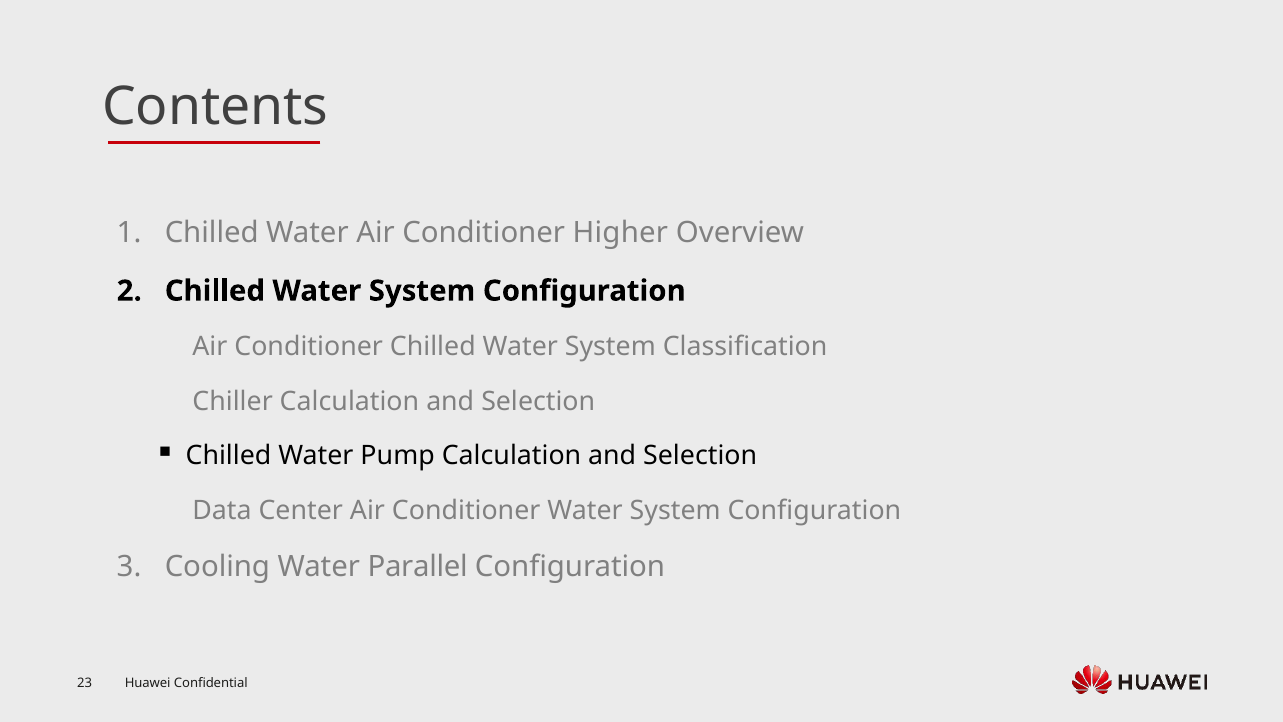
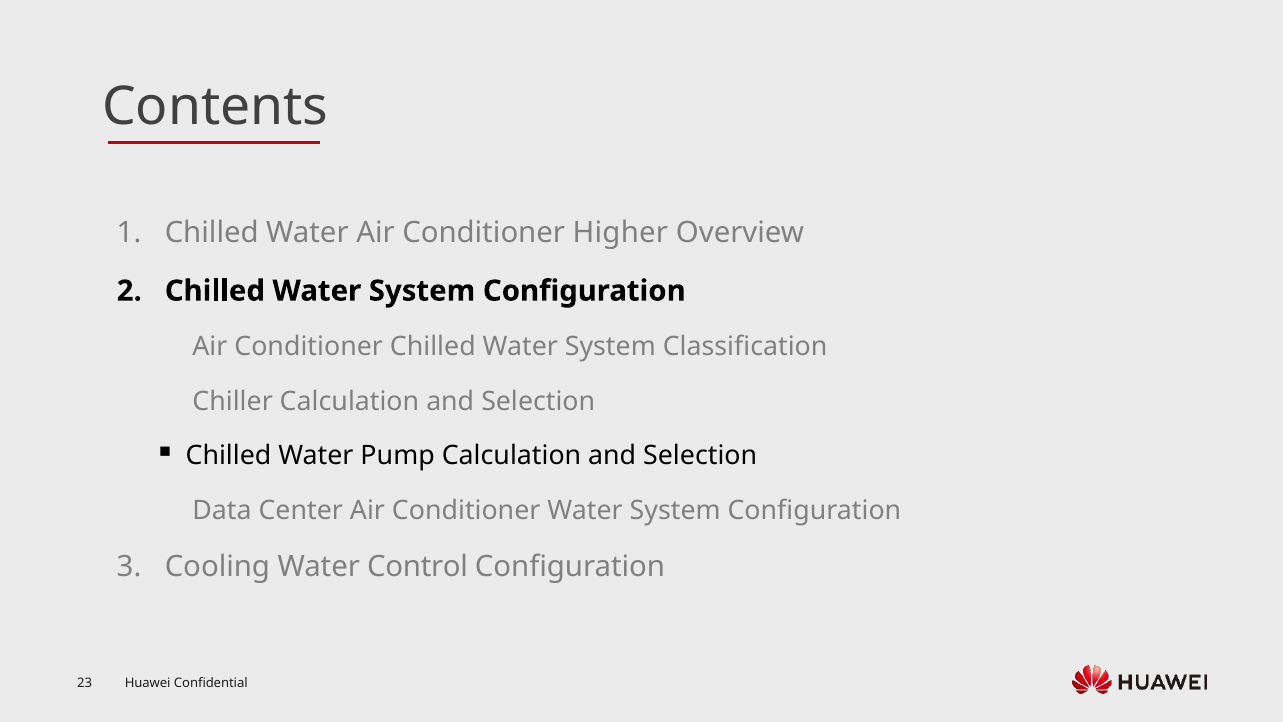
Parallel: Parallel -> Control (418, 567)
